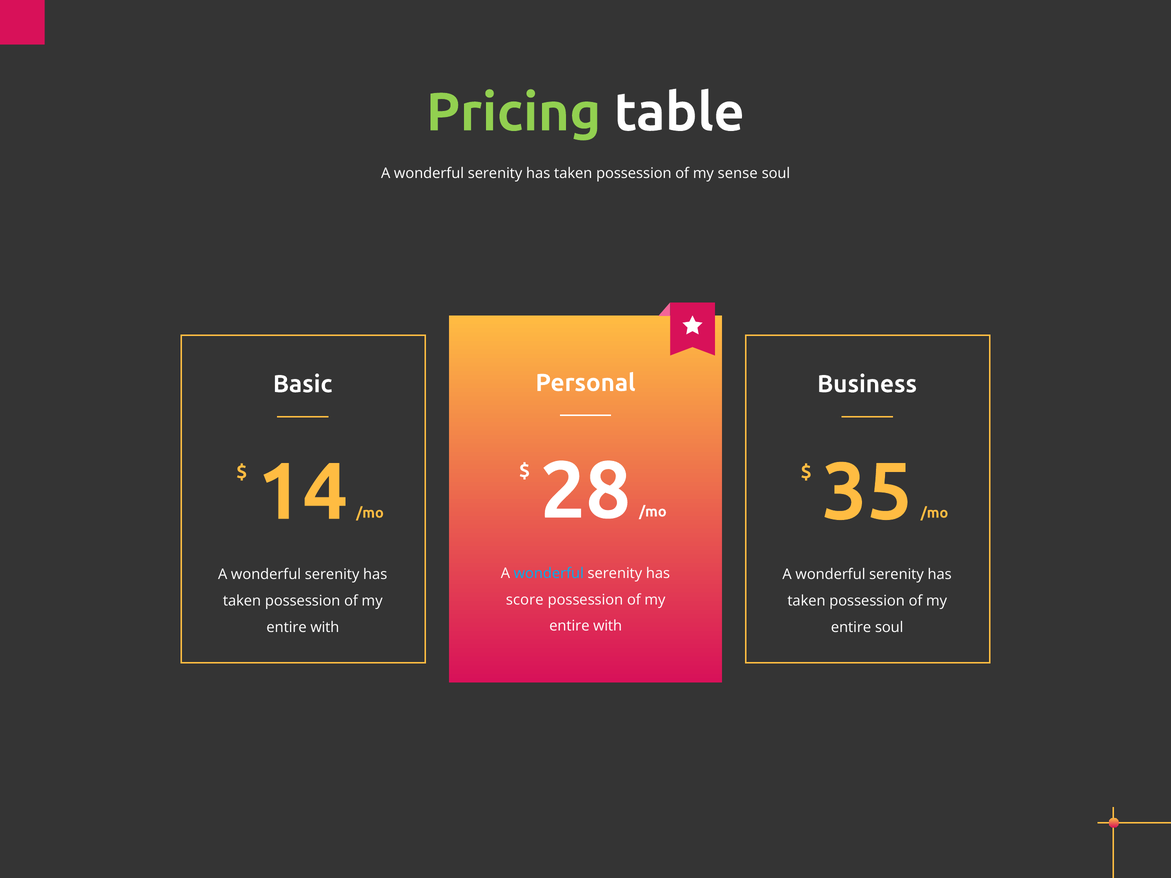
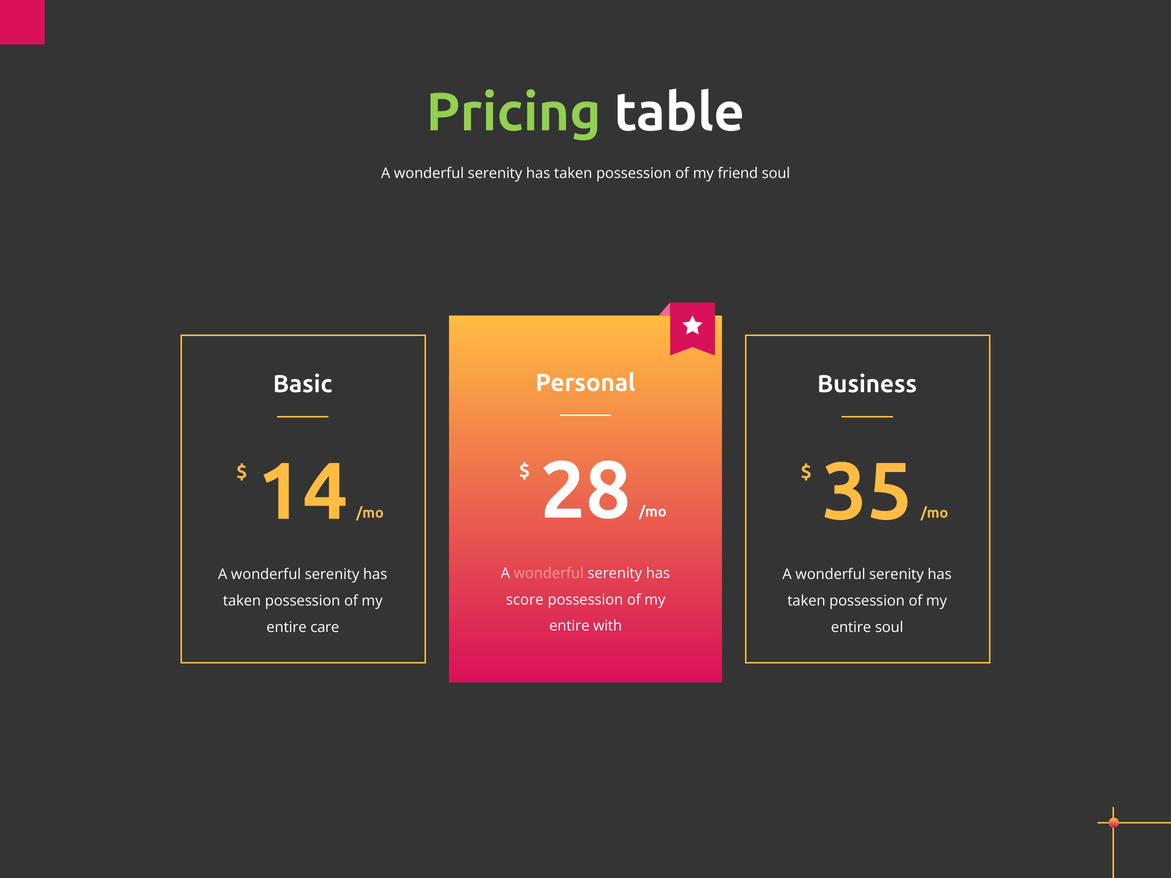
sense: sense -> friend (738, 173)
wonderful colour: light blue -> pink (549, 573)
with: with -> care (325, 628)
